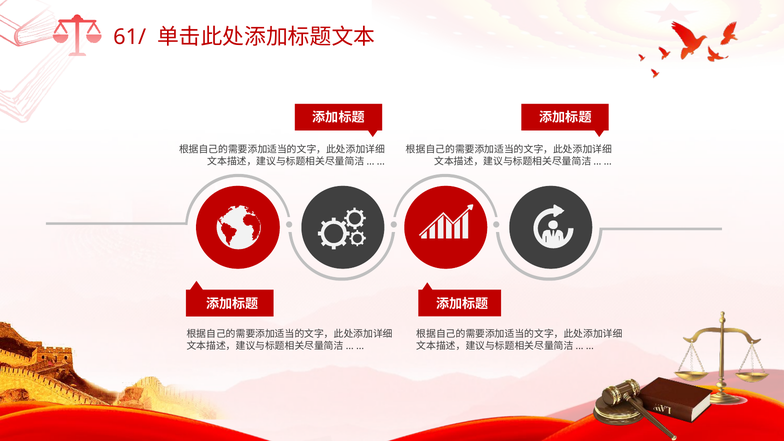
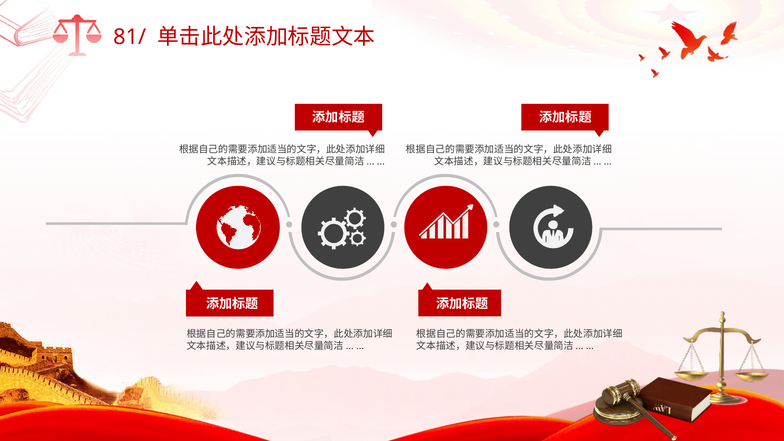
61/: 61/ -> 81/ (130, 37)
